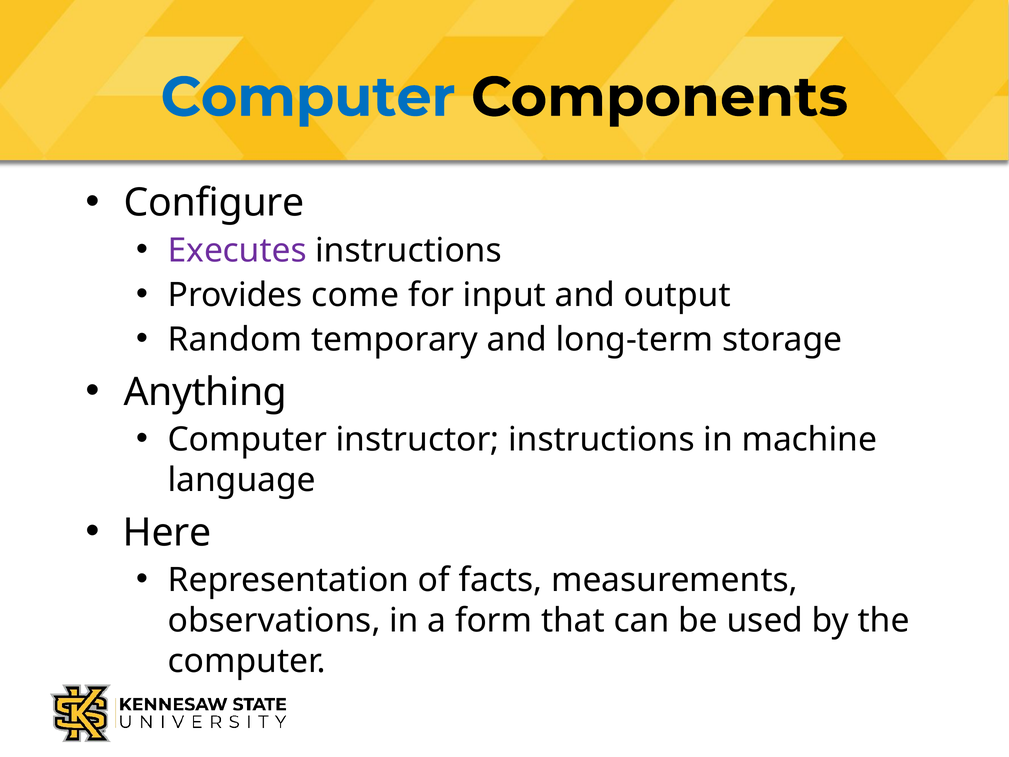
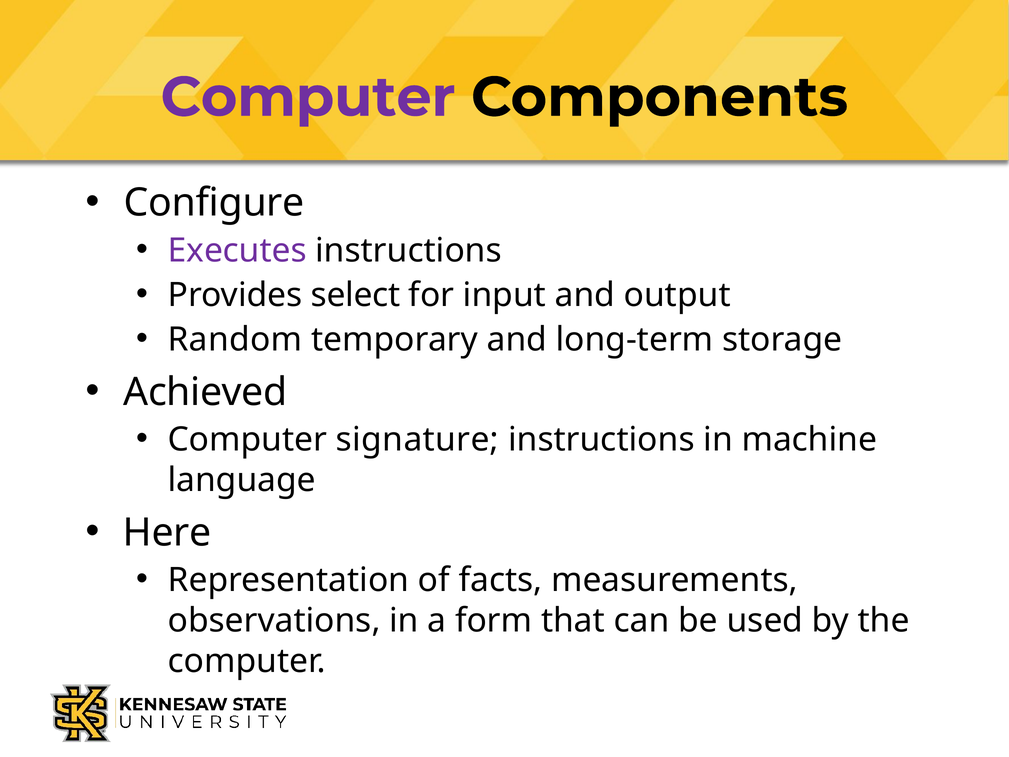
Computer colour: blue -> purple (308, 97)
come: come -> select (356, 295)
Anything: Anything -> Achieved (205, 392)
instructor: instructor -> signature (417, 440)
